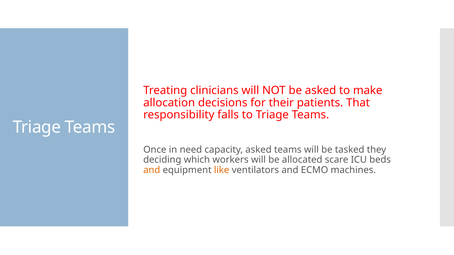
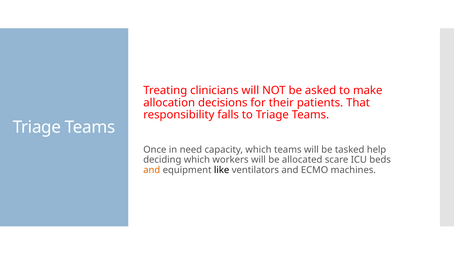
capacity asked: asked -> which (258, 150)
they: they -> help (377, 150)
like colour: orange -> black (222, 170)
